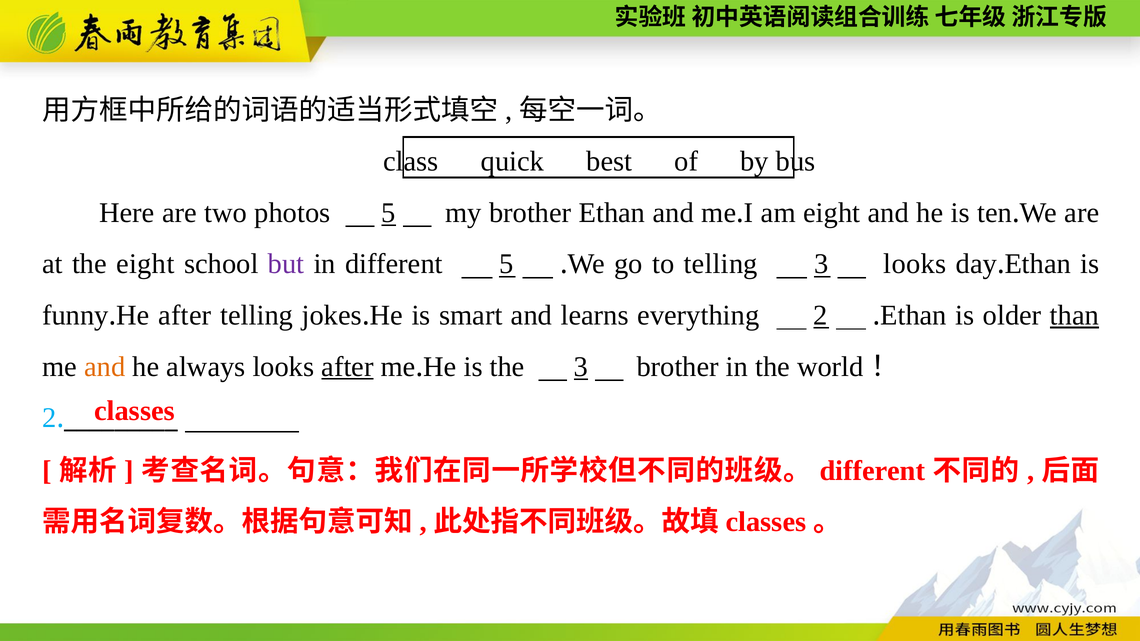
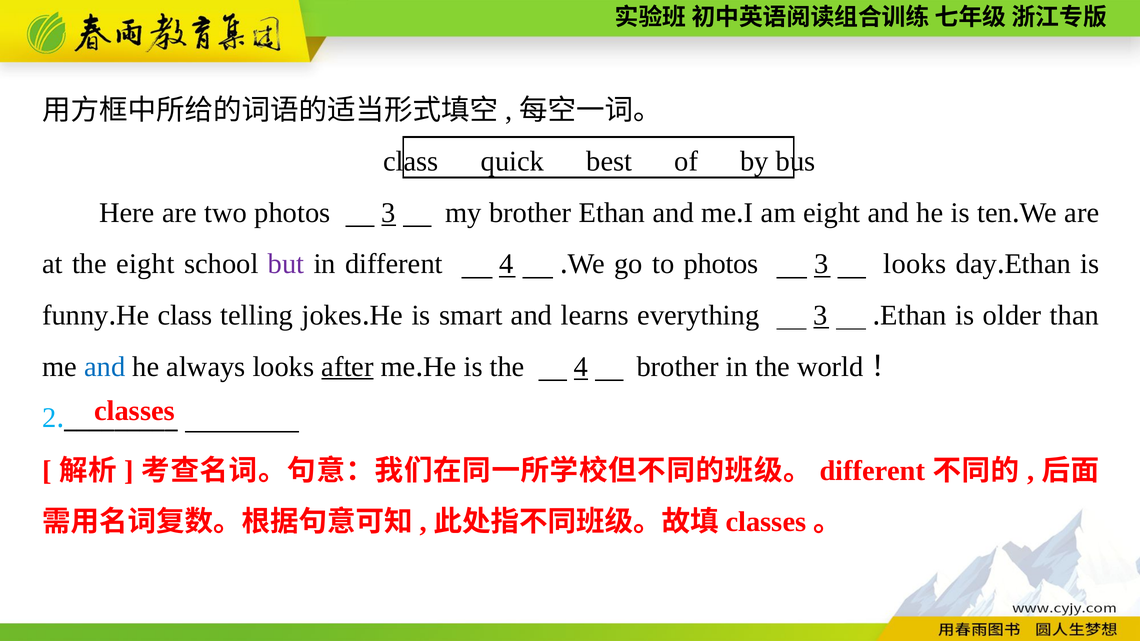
two photos 5: 5 -> 3 (388, 213)
different 5: 5 -> 4 (506, 264)
to telling: telling -> photos (721, 264)
He after: after -> class (185, 316)
everything 2: 2 -> 3 (821, 316)
than underline: present -> none (1074, 316)
and colour: orange -> blue (105, 367)
the 3: 3 -> 4 (581, 367)
